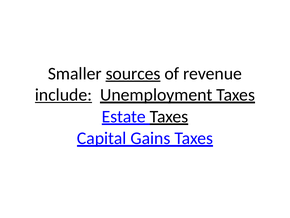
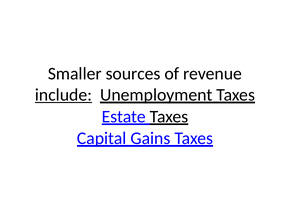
sources underline: present -> none (133, 73)
